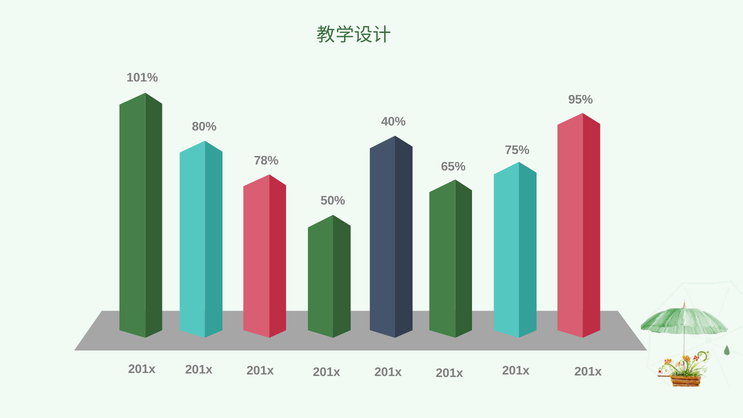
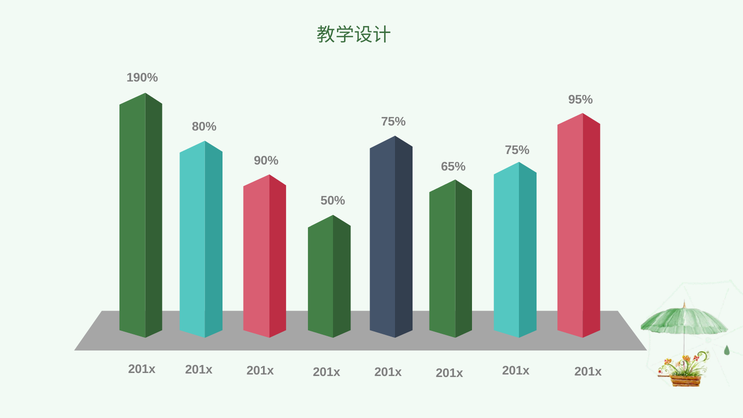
101%: 101% -> 190% (142, 78)
40%: 40% -> 75% (393, 122)
78%: 78% -> 90% (266, 161)
